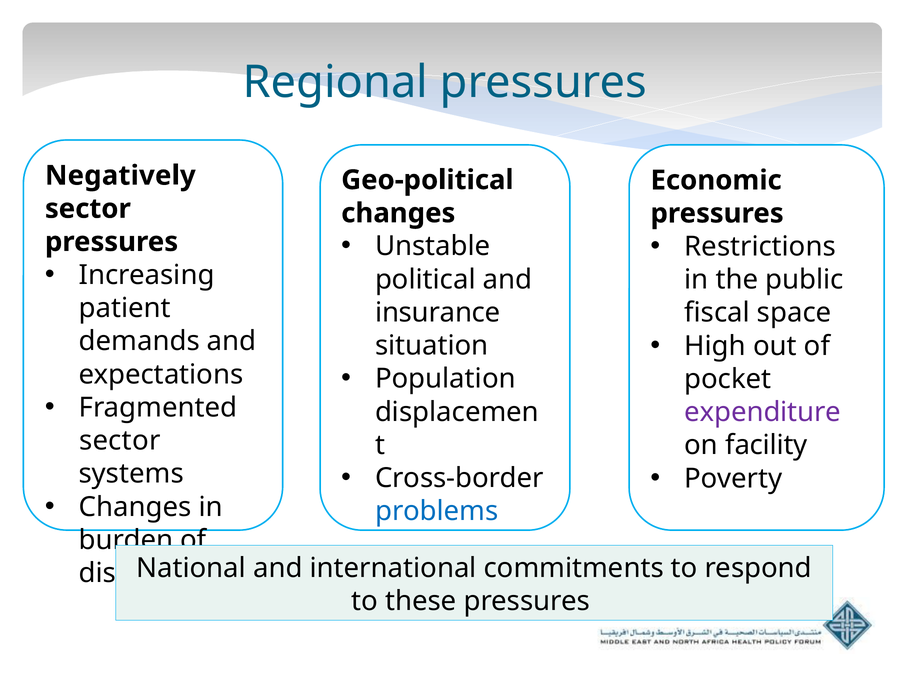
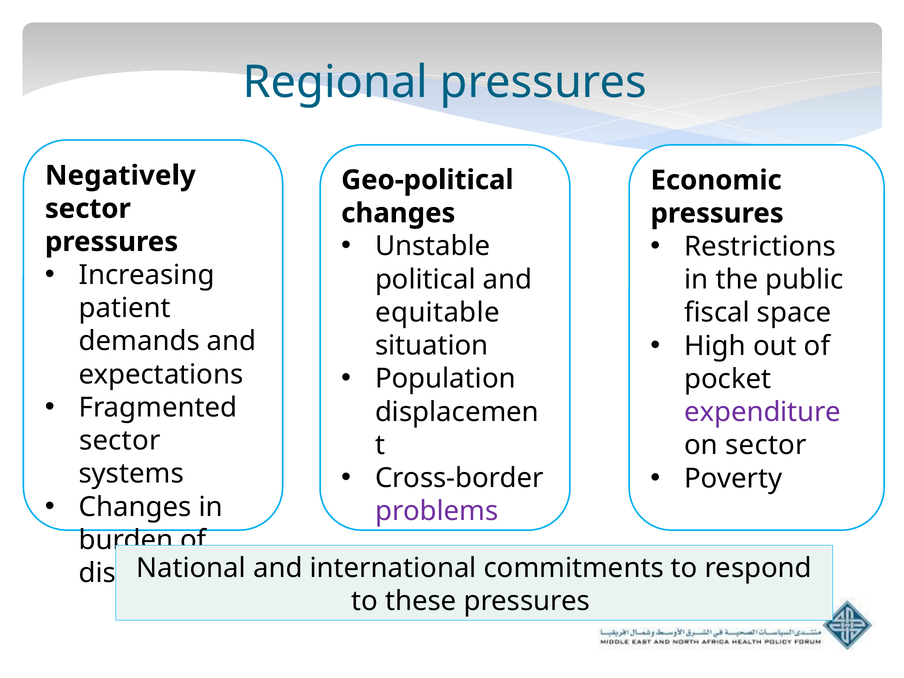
insurance: insurance -> equitable (438, 313)
on facility: facility -> sector (766, 445)
problems colour: blue -> purple (437, 511)
